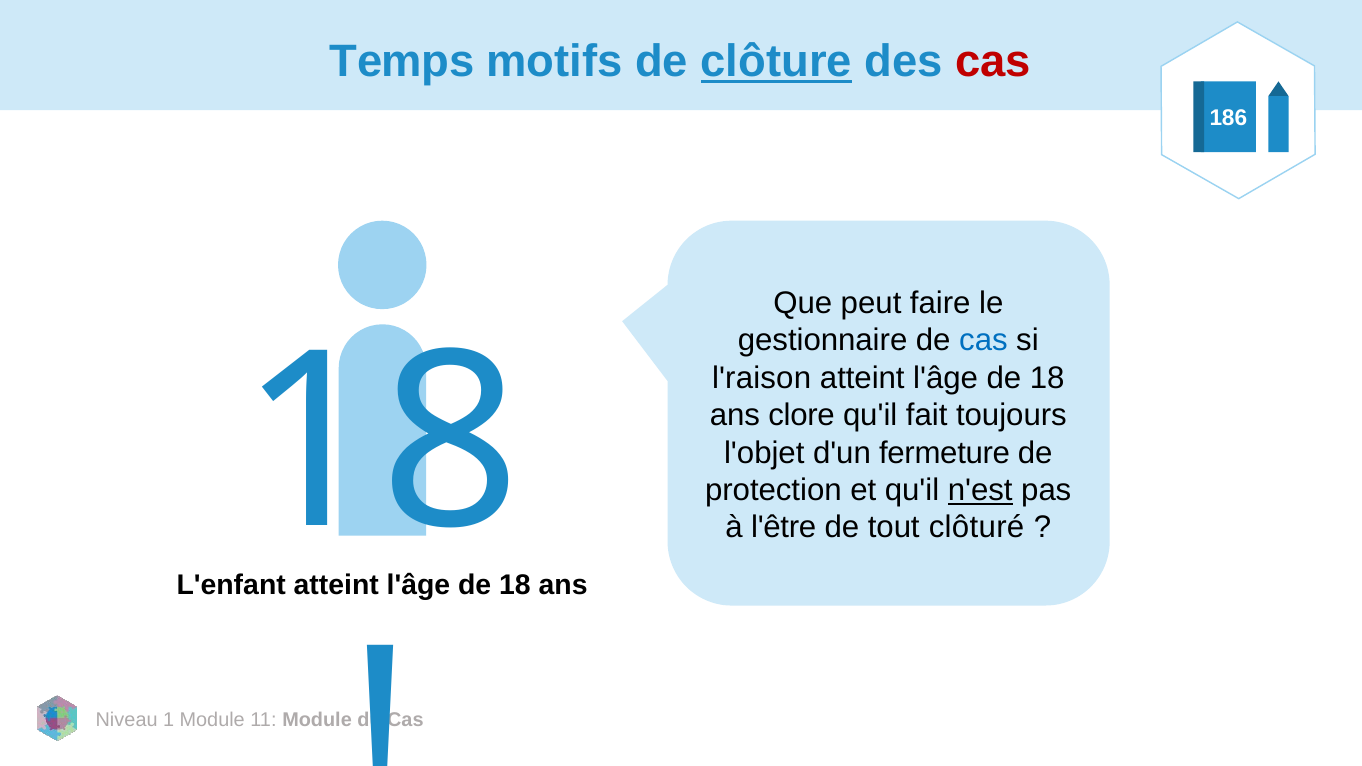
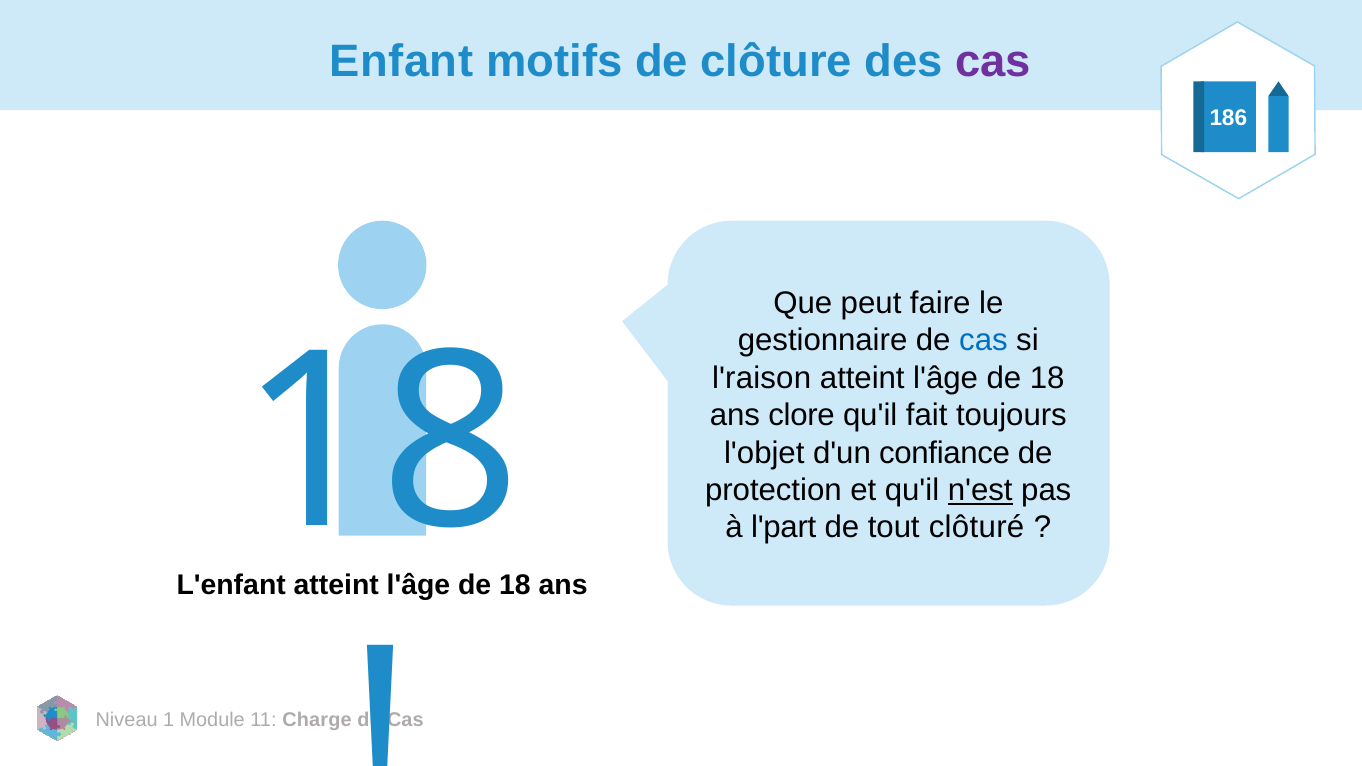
Temps: Temps -> Enfant (402, 62)
clôture underline: present -> none (776, 62)
cas colour: red -> purple (993, 62)
fermeture: fermeture -> confiance (945, 453)
l'être: l'être -> l'part (784, 528)
Module: Module -> Charge (317, 720)
